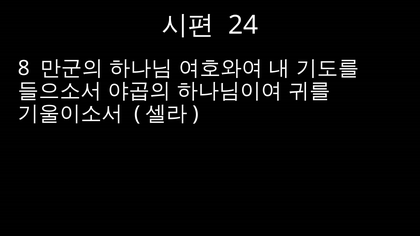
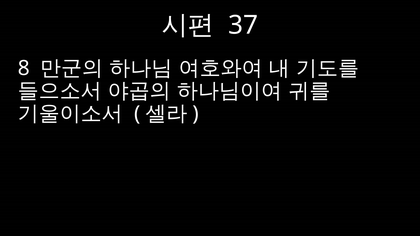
24: 24 -> 37 (243, 25)
